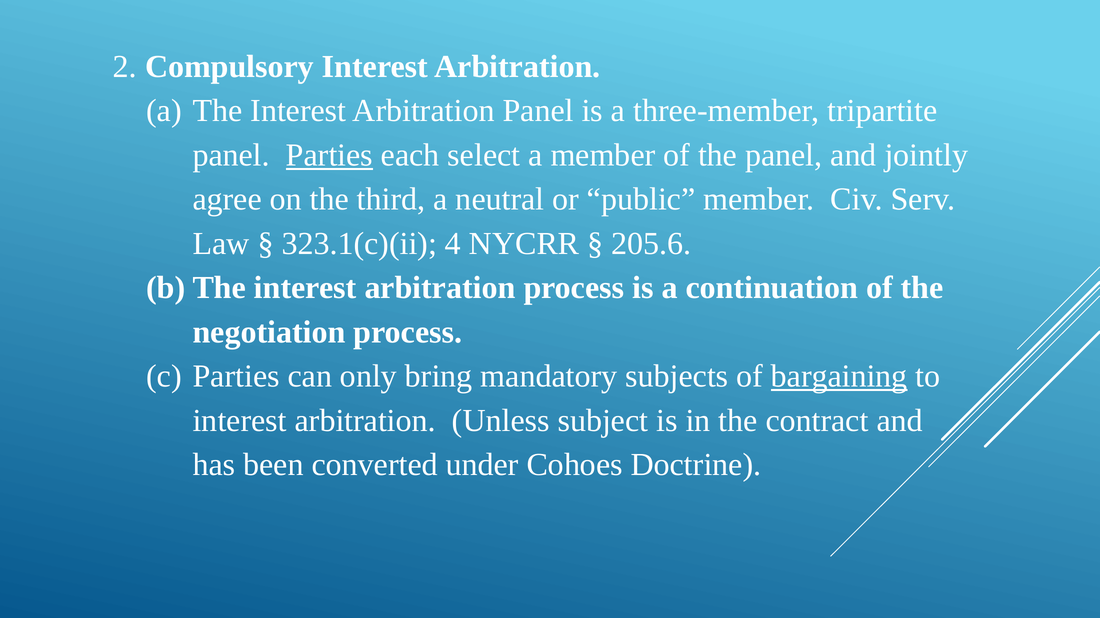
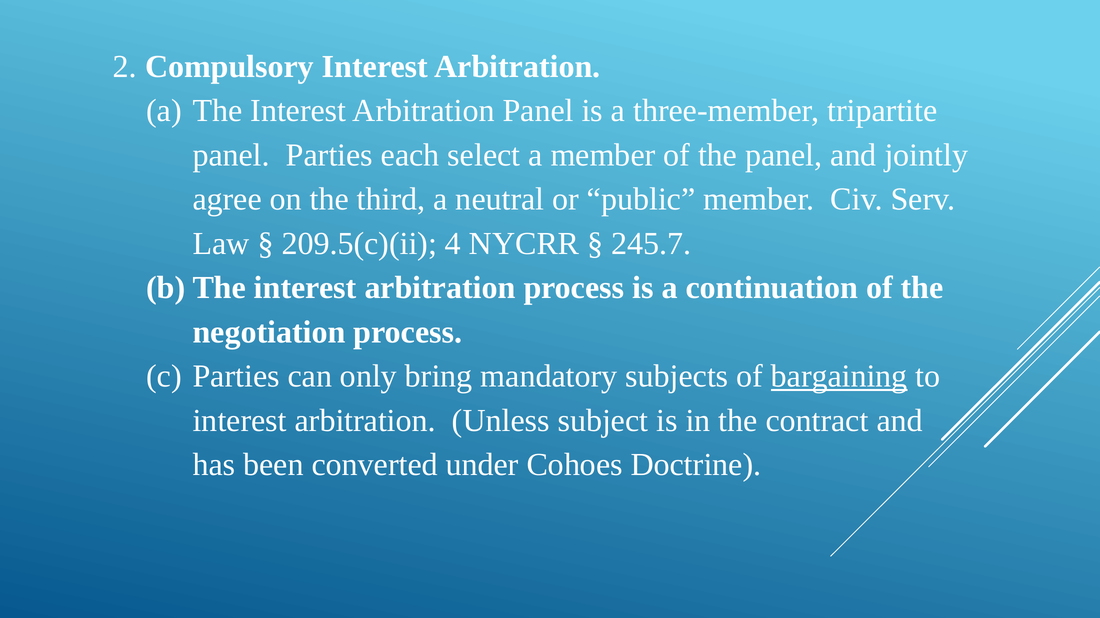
Parties underline: present -> none (329, 155)
323.1(c)(ii: 323.1(c)(ii -> 209.5(c)(ii (359, 244)
205.6: 205.6 -> 245.7 (651, 244)
